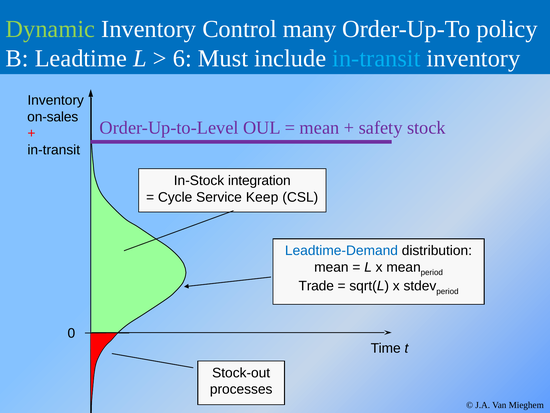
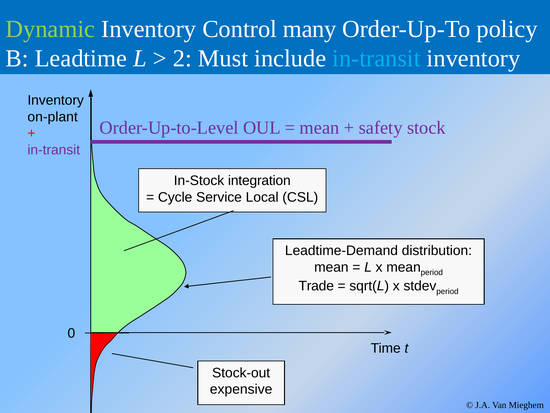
6: 6 -> 2 (182, 58)
on-sales: on-sales -> on-plant (53, 117)
in-transit colour: black -> purple (54, 150)
Keep: Keep -> Local (262, 197)
Leadtime-Demand colour: blue -> black (341, 250)
processes: processes -> expensive (241, 389)
